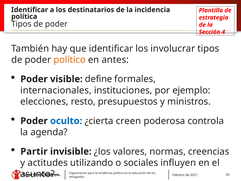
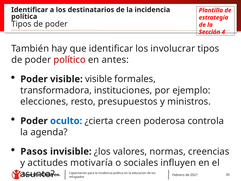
político colour: orange -> red (70, 60)
visible define: define -> visible (99, 79)
internacionales: internacionales -> transformadora (56, 90)
Partir: Partir -> Pasos (34, 151)
utilizando: utilizando -> motivaría (92, 163)
